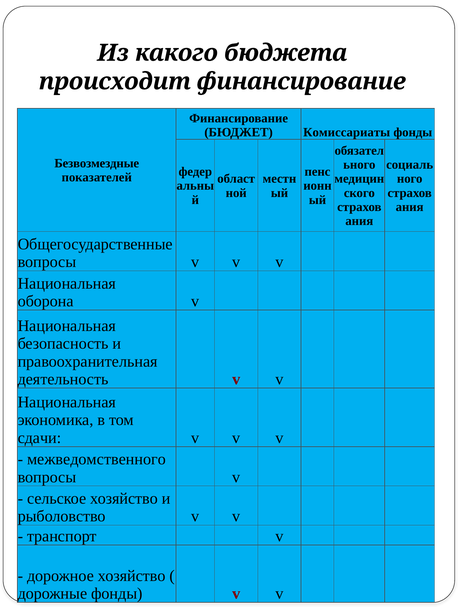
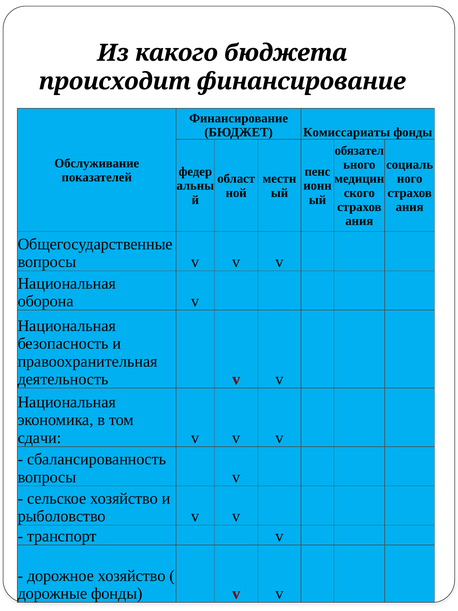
Безвозмездные: Безвозмездные -> Обслуживание (97, 163)
межведомственного: межведомственного -> сбалансированность (97, 459)
